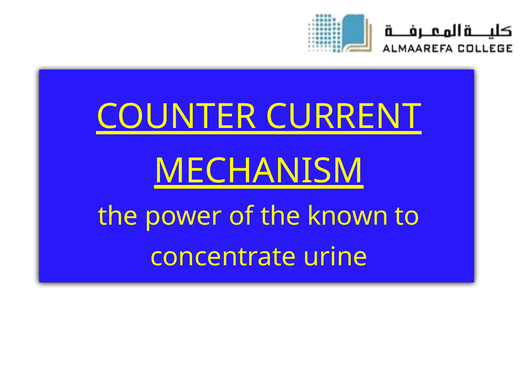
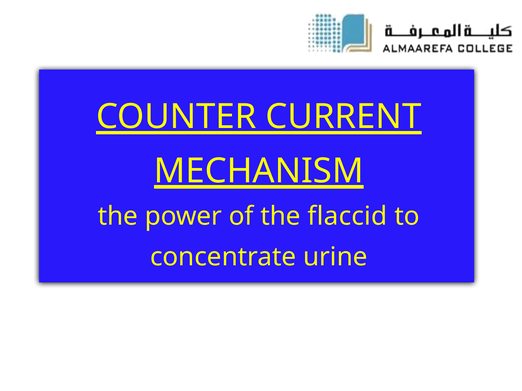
known: known -> flaccid (347, 217)
